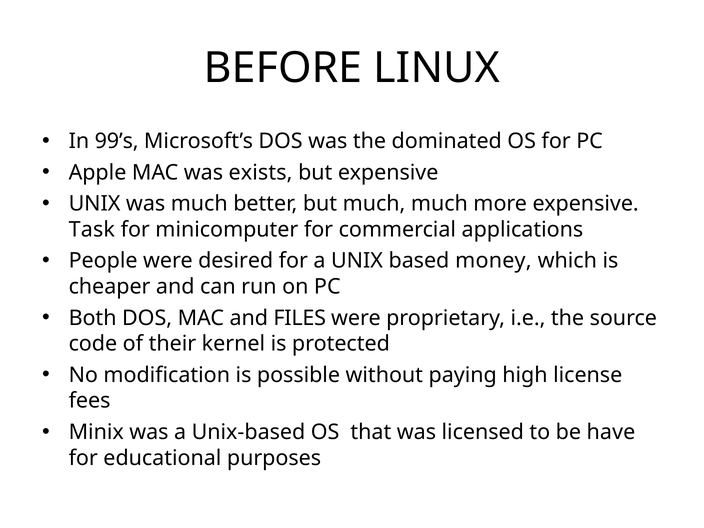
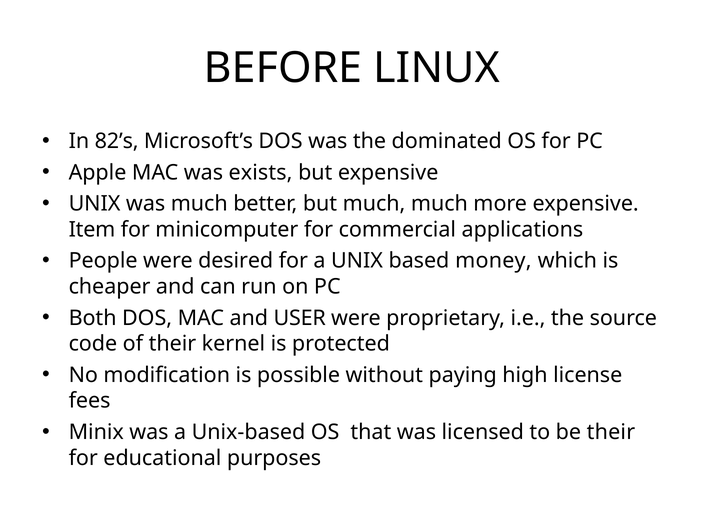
99’s: 99’s -> 82’s (117, 141)
Task: Task -> Item (92, 230)
FILES: FILES -> USER (300, 318)
be have: have -> their (611, 432)
